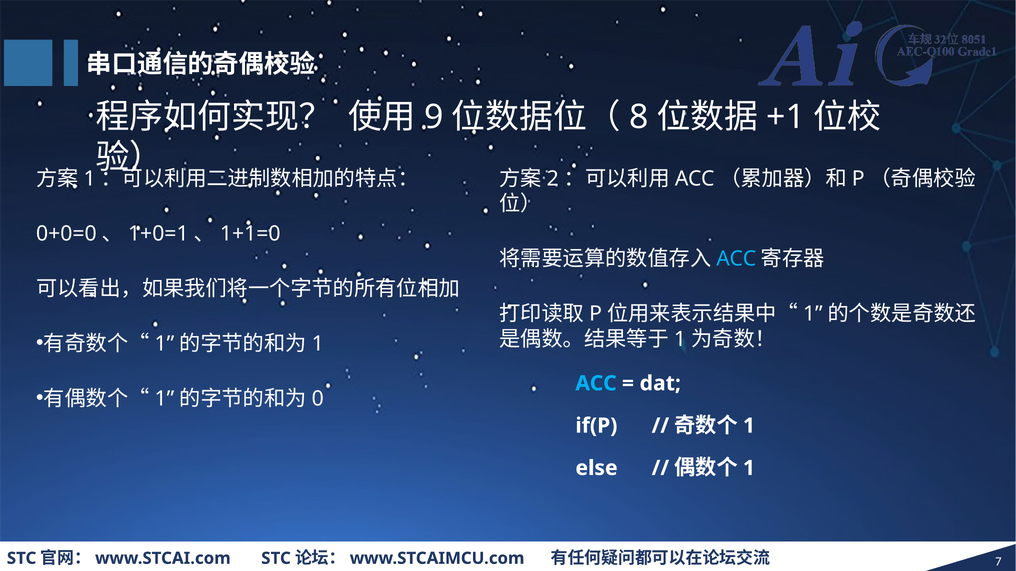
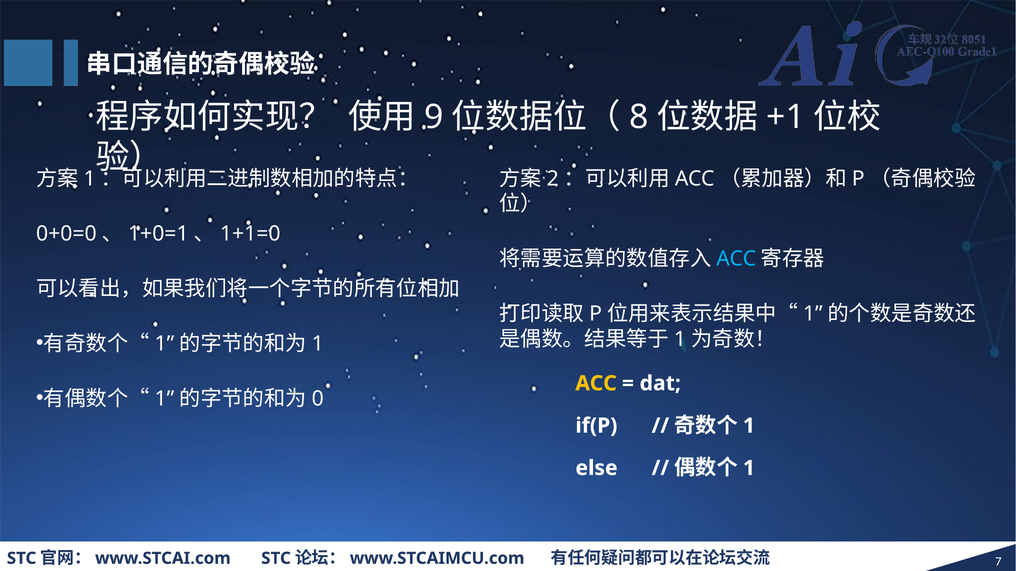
ACC colour: light blue -> yellow (596, 384)
